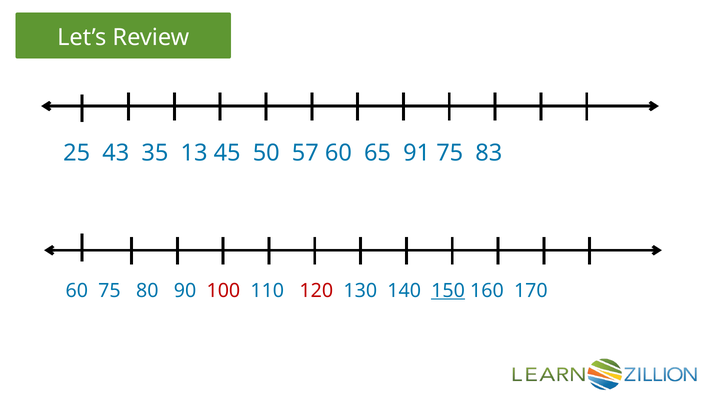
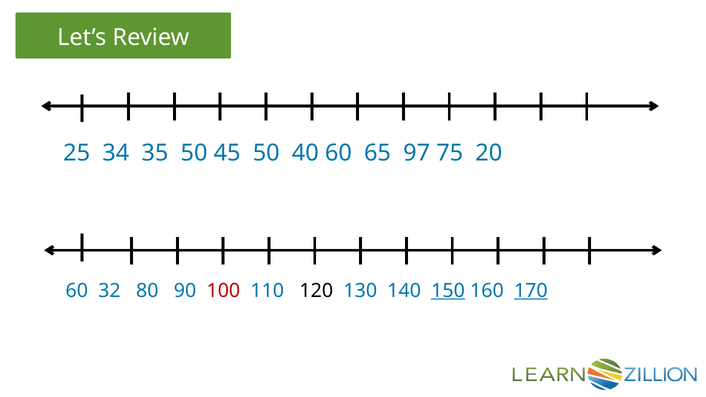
43: 43 -> 34 (116, 153)
35 13: 13 -> 50 (194, 153)
57: 57 -> 40 (305, 153)
91: 91 -> 97 (417, 153)
83: 83 -> 20 (489, 153)
60 75: 75 -> 32 (109, 291)
120 colour: red -> black (316, 291)
170 underline: none -> present (531, 291)
